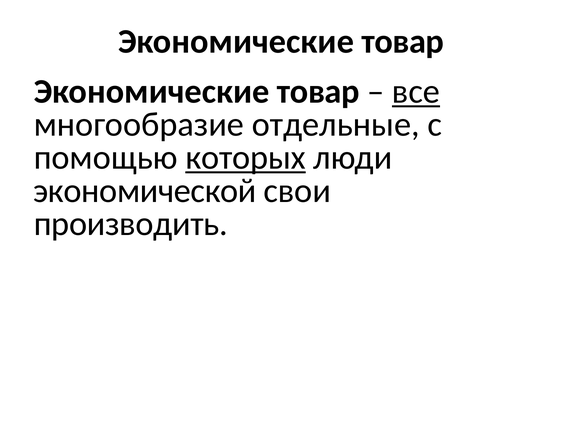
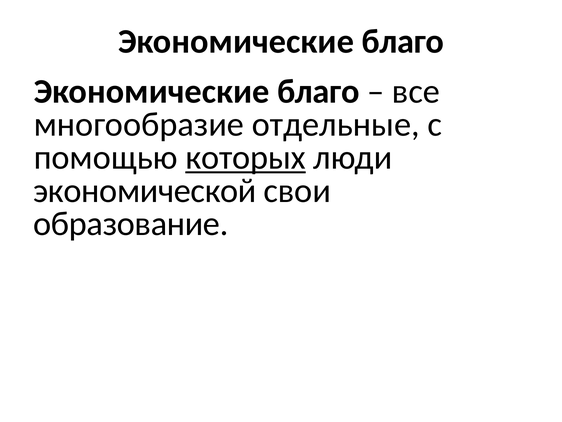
товар: товар -> благо (403, 42)
товар: товар -> благо (318, 91)
все underline: present -> none (416, 91)
производить: производить -> образование (131, 223)
